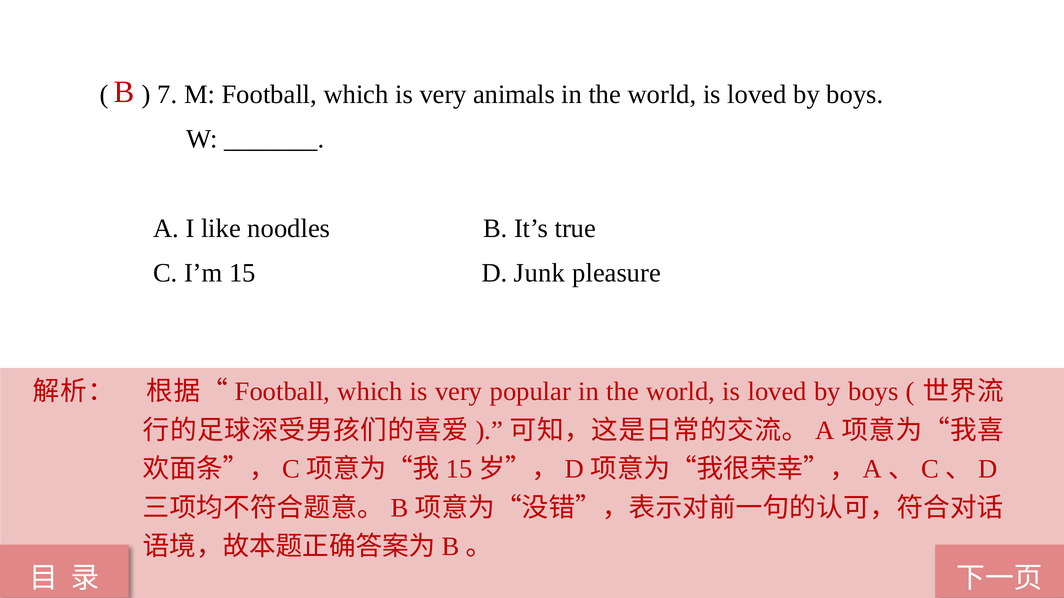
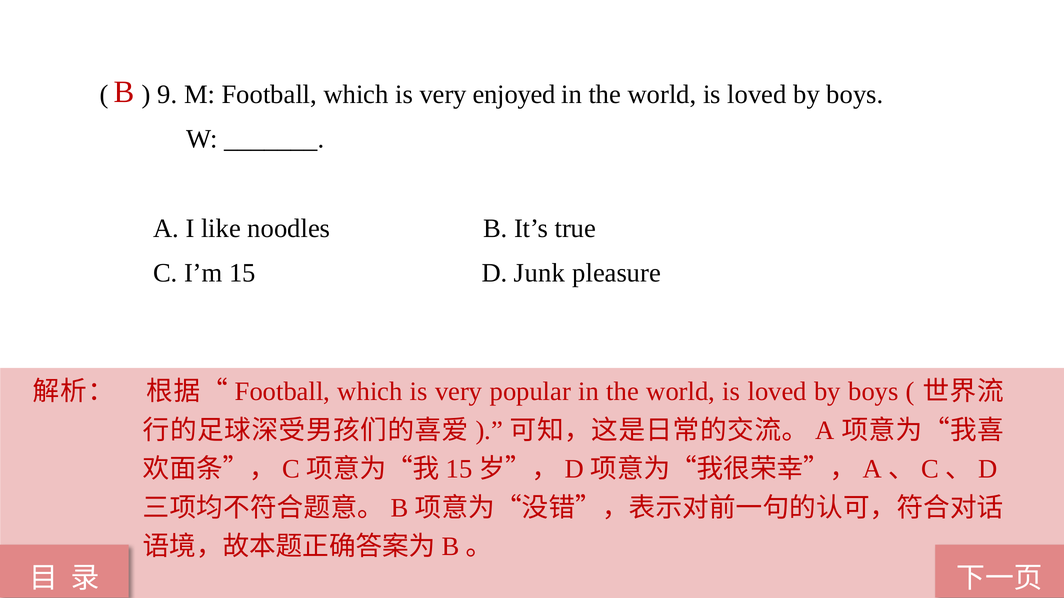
7: 7 -> 9 (167, 95)
animals: animals -> enjoyed (514, 95)
